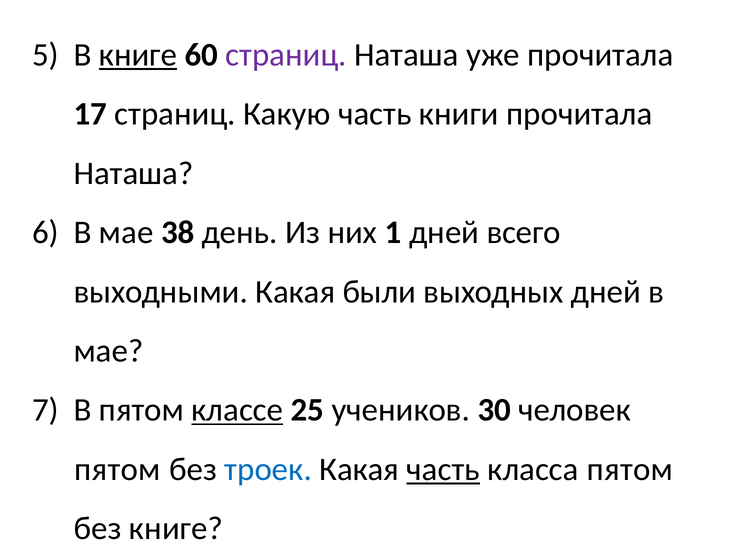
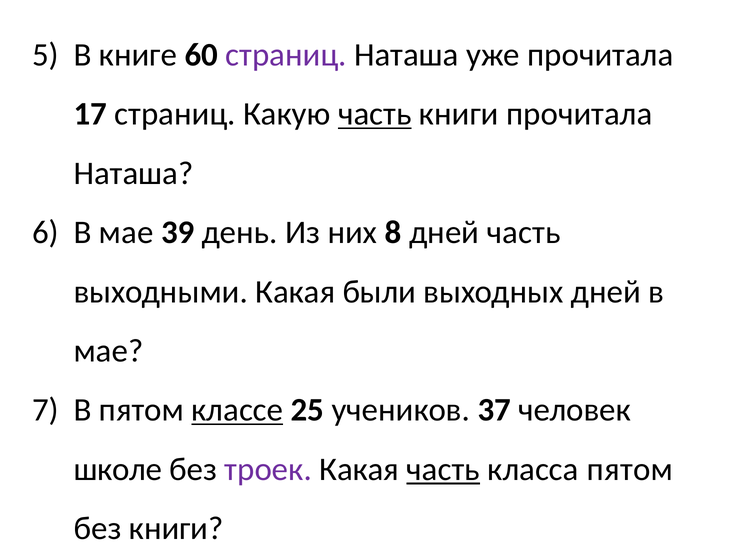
книге underline: present -> none (138, 55)
часть underline: none -> present (375, 114)
38: 38 -> 39 (178, 233)
1: 1 -> 8 (393, 233)
дней всего: всего -> часть (524, 233)
30: 30 -> 37 (494, 411)
пятом: пятом -> школе (118, 470)
троек colour: blue -> purple (268, 470)
без книге: книге -> книги (176, 529)
